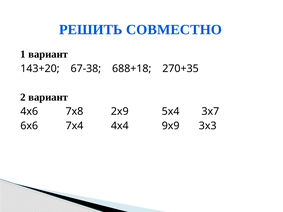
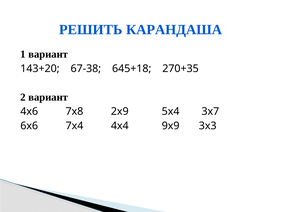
СОВМЕСТНО: СОВМЕСТНО -> КАРАНДАША (174, 30)
688+18: 688+18 -> 645+18 (132, 69)
